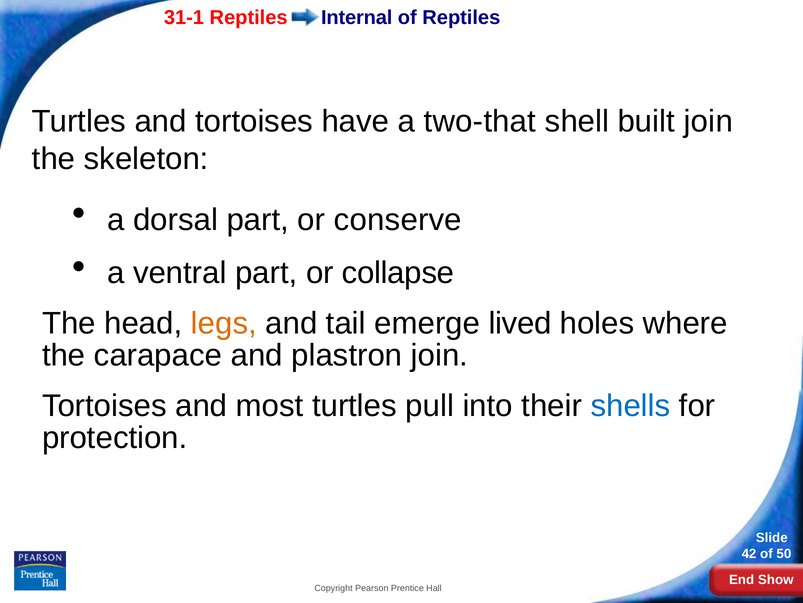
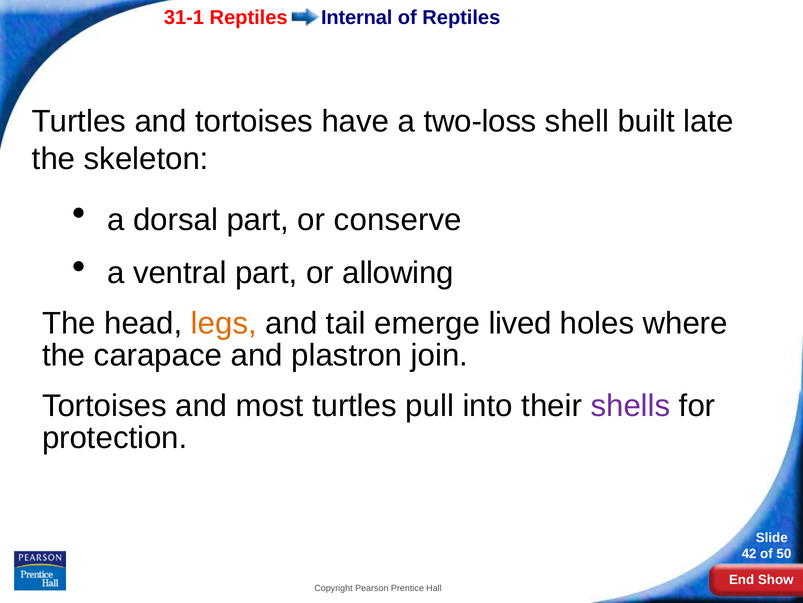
two-that: two-that -> two-loss (480, 121)
built join: join -> late (708, 121)
collapse: collapse -> allowing (398, 273)
shells colour: blue -> purple (631, 406)
